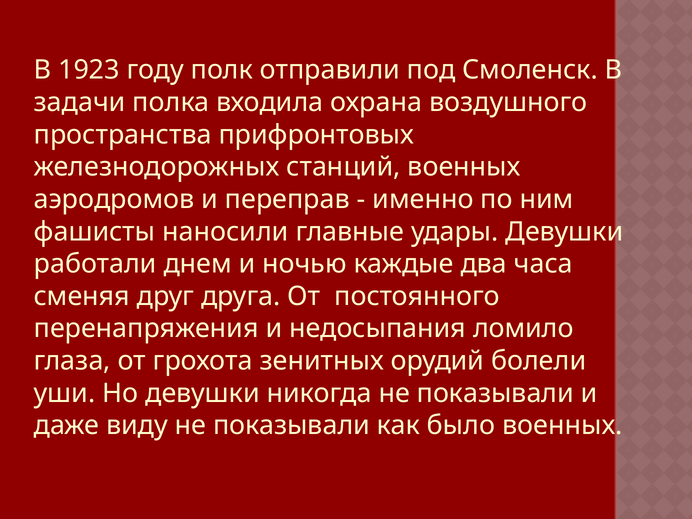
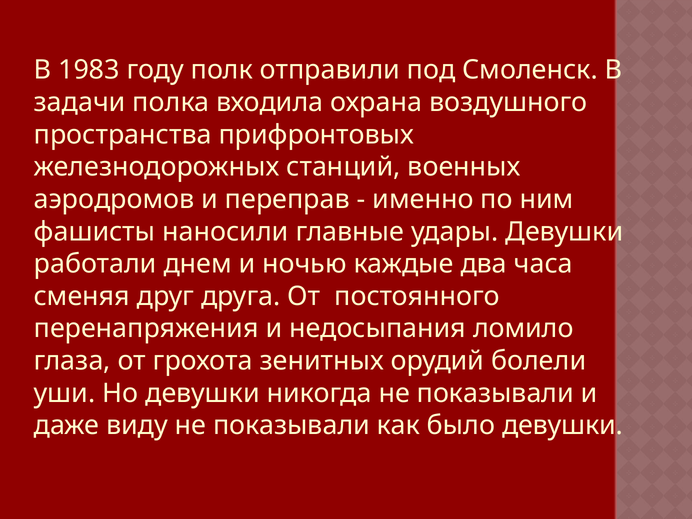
1923: 1923 -> 1983 (89, 70)
было военных: военных -> девушки (562, 425)
